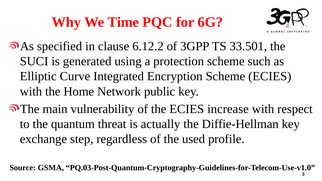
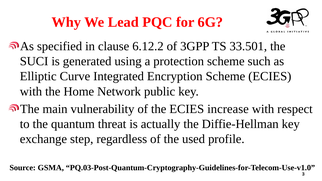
Time: Time -> Lead (123, 22)
